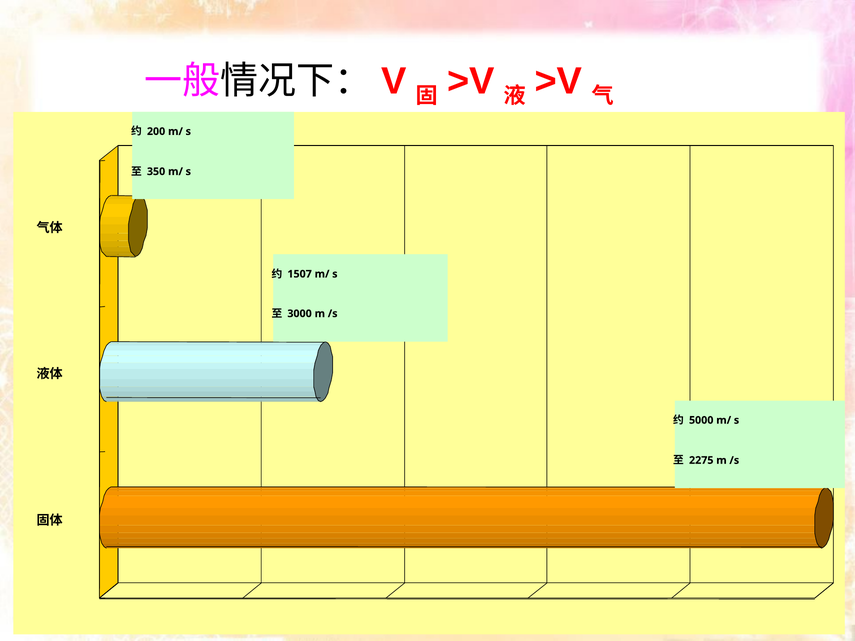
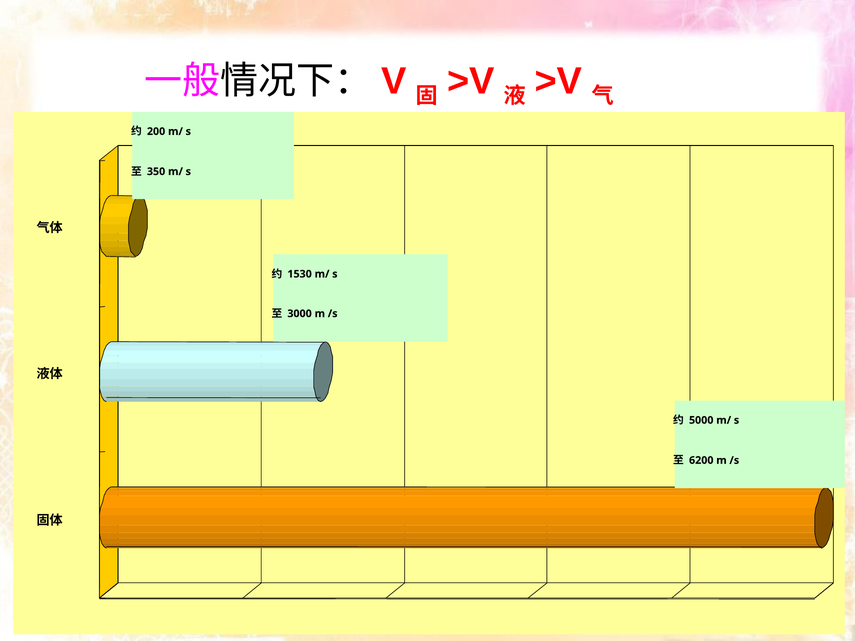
1507: 1507 -> 1530 (300, 274)
2275: 2275 -> 6200 (701, 460)
